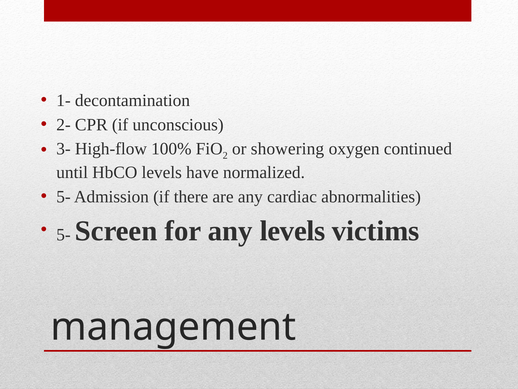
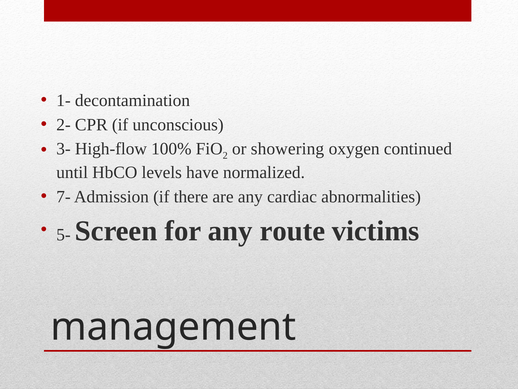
5-: 5- -> 7- (64, 196)
any levels: levels -> route (292, 231)
